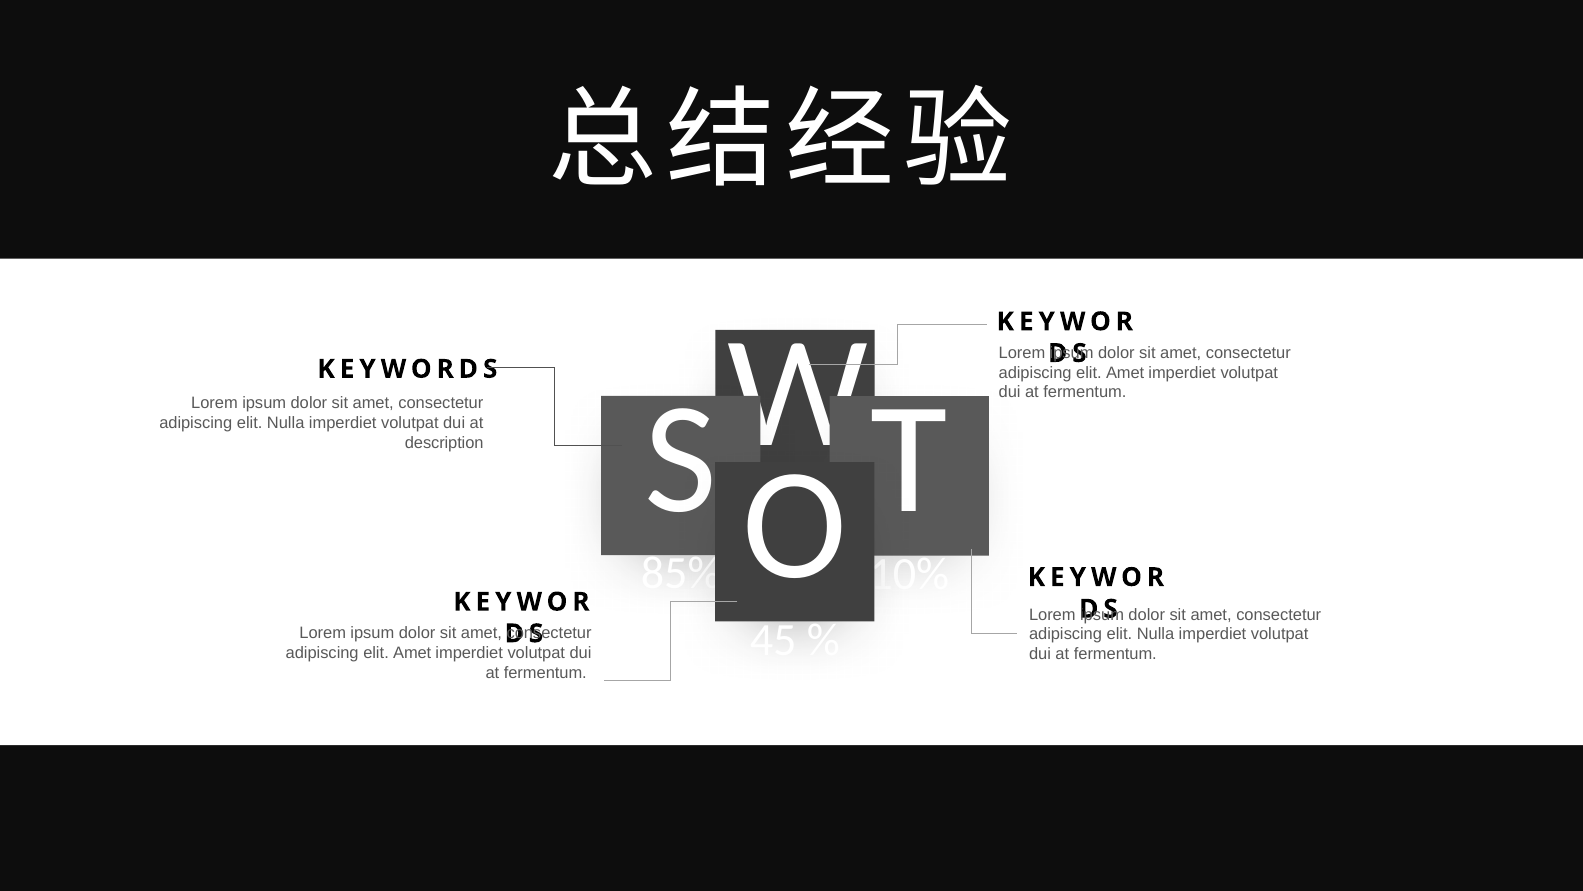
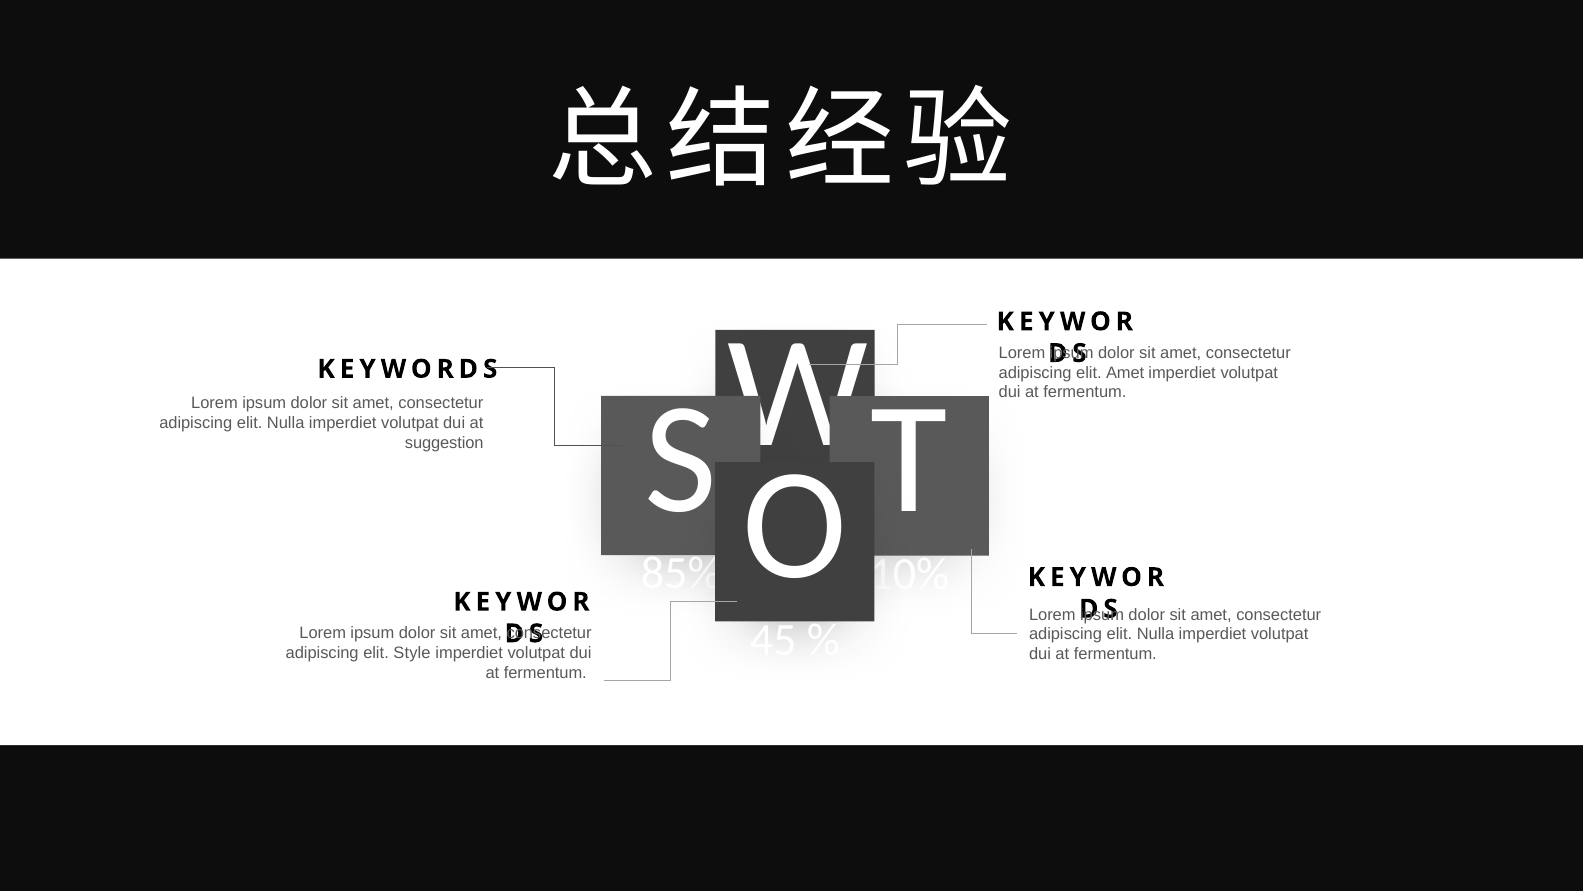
description: description -> suggestion (444, 442)
Amet: Amet -> Style (412, 652)
